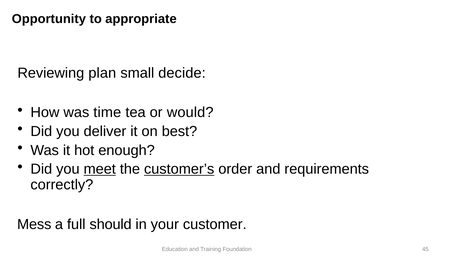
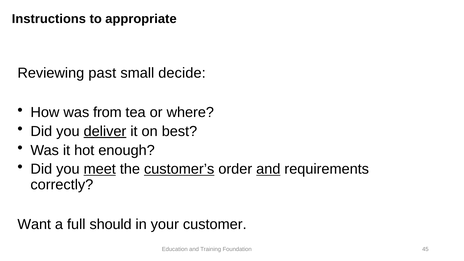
Opportunity: Opportunity -> Instructions (49, 19)
plan: plan -> past (102, 73)
time: time -> from (107, 112)
would: would -> where (190, 112)
deliver underline: none -> present (105, 131)
and underline: none -> present (268, 169)
Mess: Mess -> Want (34, 224)
